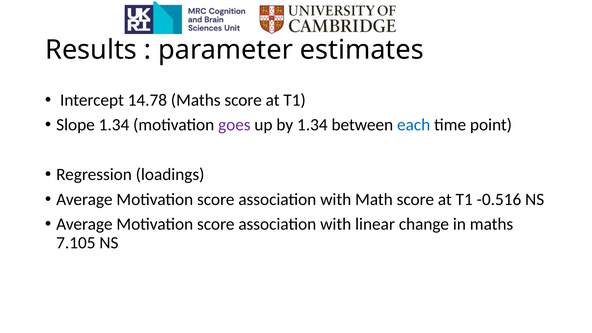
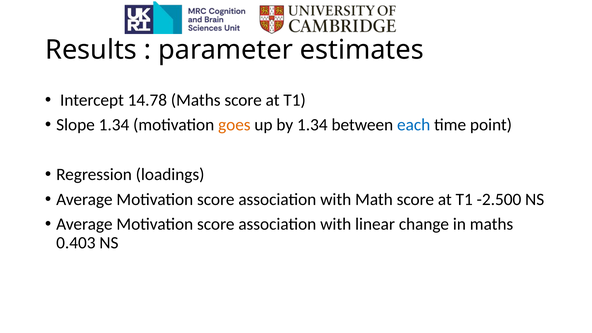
goes colour: purple -> orange (234, 125)
-0.516: -0.516 -> -2.500 (499, 199)
7.105: 7.105 -> 0.403 (76, 243)
